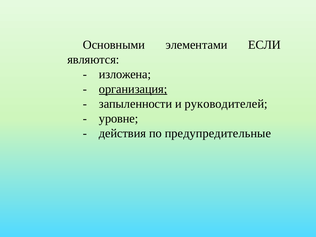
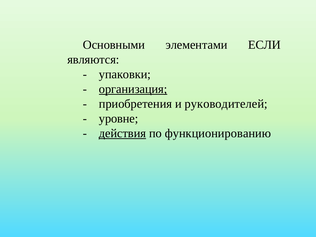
изложена: изложена -> упаковки (125, 74)
запыленности: запыленности -> приобретения (135, 104)
действия underline: none -> present (122, 133)
предупредительные: предупредительные -> функционированию (218, 133)
